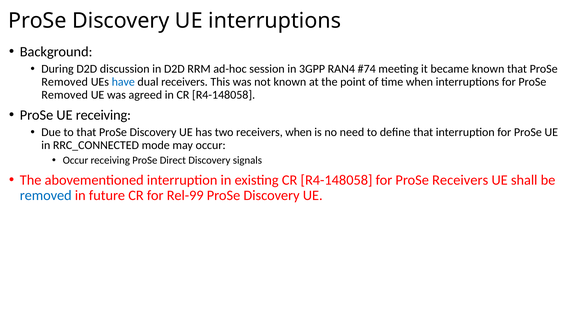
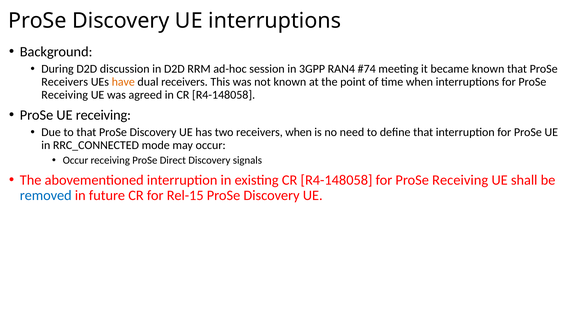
Removed: Removed -> Receivers (65, 82)
have colour: blue -> orange (123, 82)
Removed: Removed -> Receiving (65, 95)
R4-148058 for ProSe Receivers: Receivers -> Receiving (460, 180)
Rel-99: Rel-99 -> Rel-15 (185, 195)
